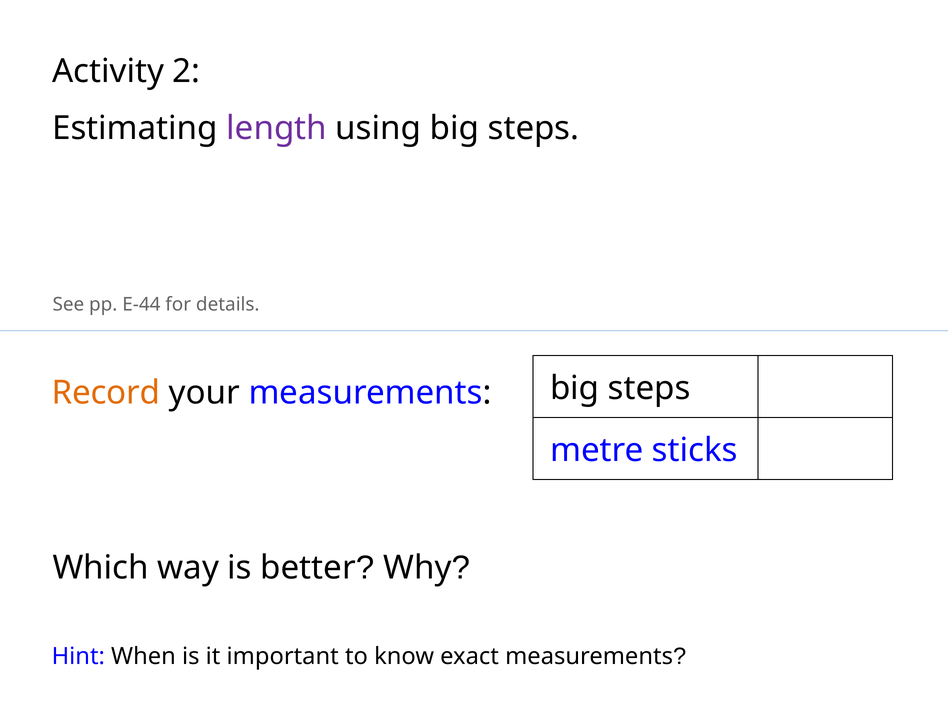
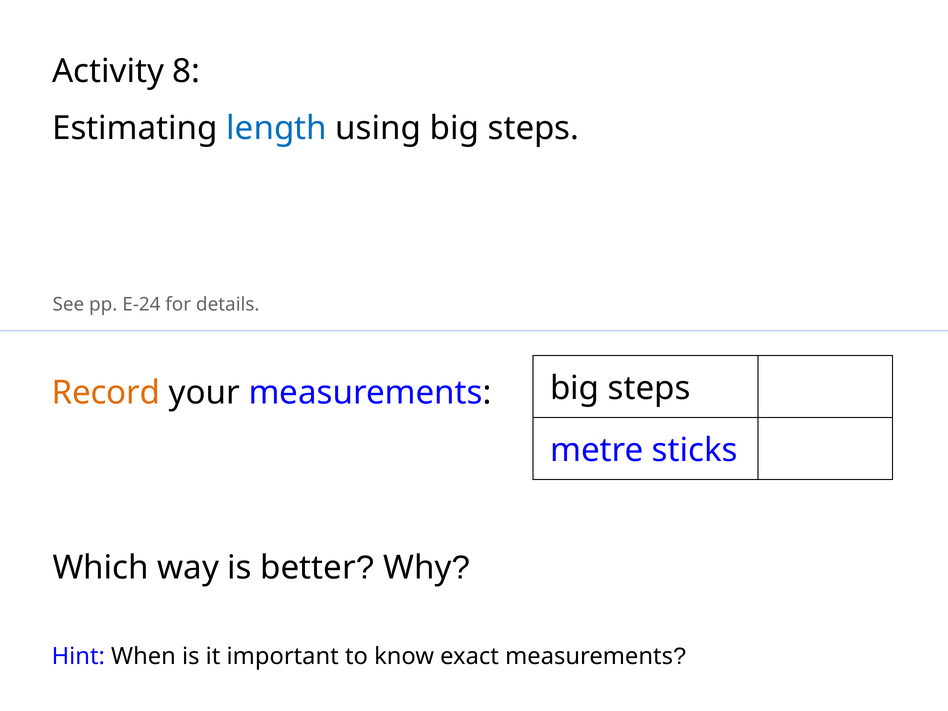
2: 2 -> 8 (186, 71)
length colour: purple -> blue (277, 128)
E-44: E-44 -> E-24 (141, 305)
